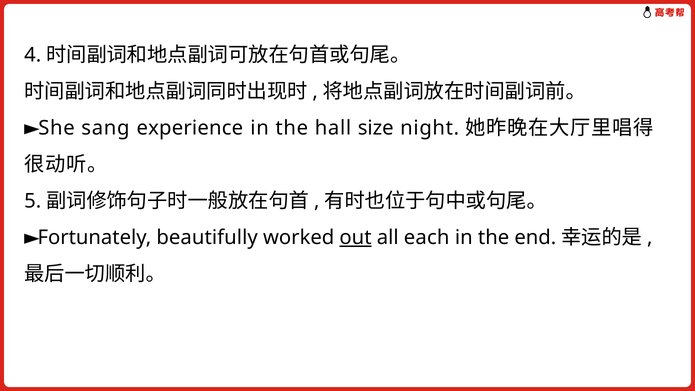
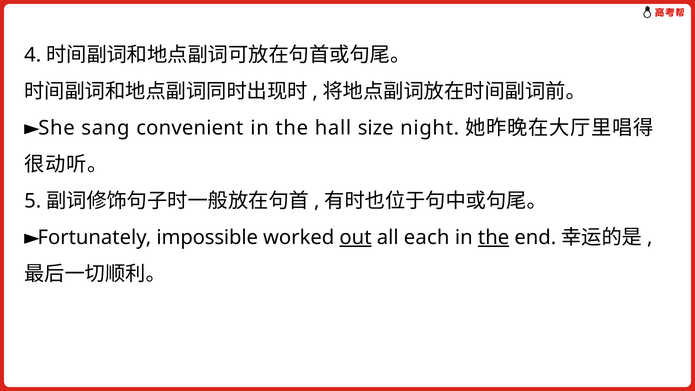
experience: experience -> convenient (190, 128)
beautifully: beautifully -> impossible (207, 238)
the underline: none -> present (494, 238)
